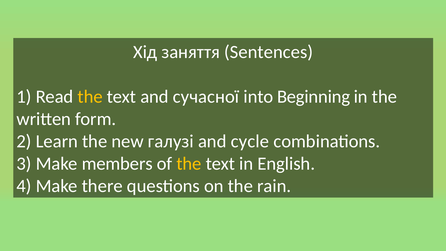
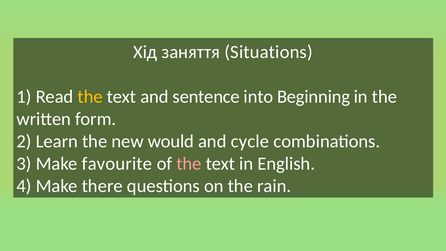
Sentences: Sentences -> Situations (269, 52)
сучасної: сучасної -> sentence (206, 97)
галузі: галузі -> would (171, 141)
members: members -> favourite (117, 164)
the colour: yellow -> pink (189, 164)
